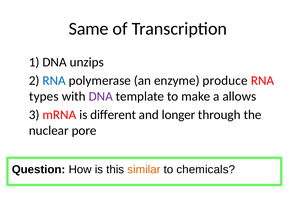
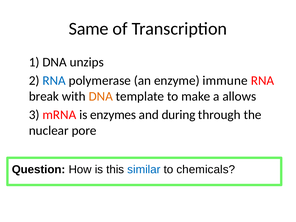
produce: produce -> immune (225, 81)
types: types -> break (44, 96)
DNA colour: purple -> orange (101, 96)
different: different -> enzymes (113, 115)
longer: longer -> during (179, 115)
similar colour: orange -> blue (144, 169)
